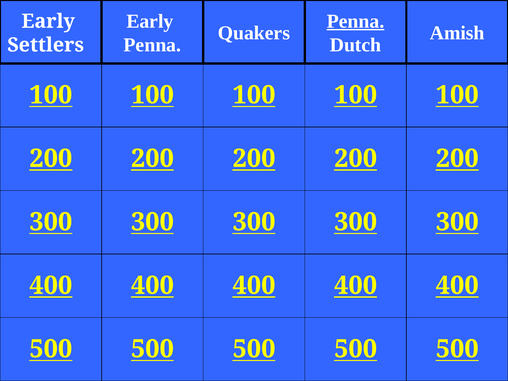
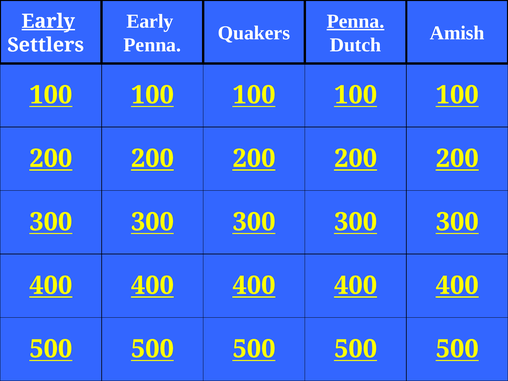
Early underline: none -> present (48, 21)
